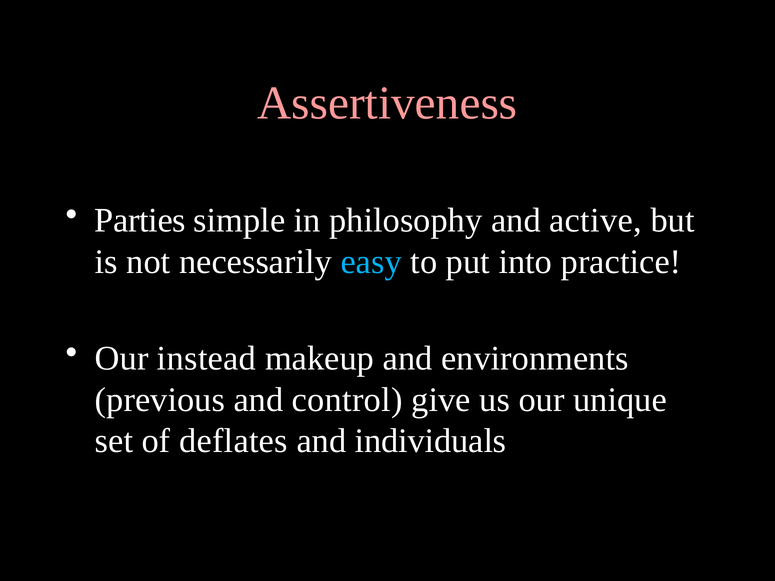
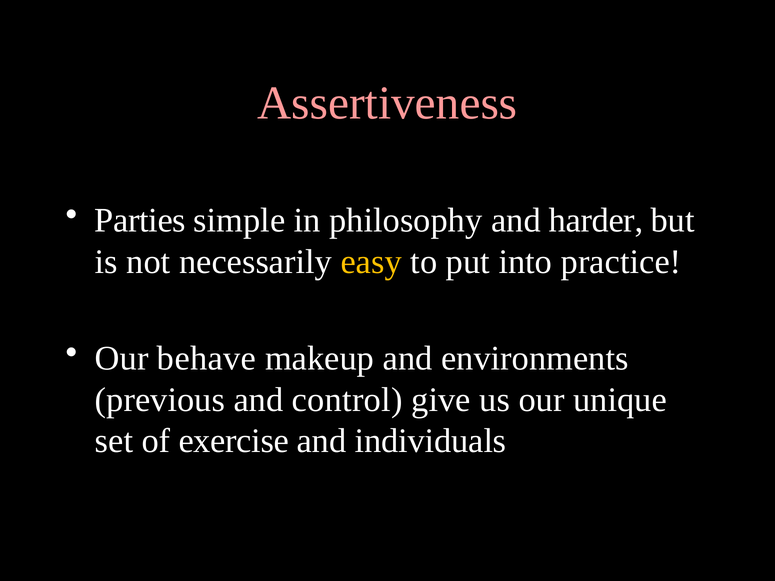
active: active -> harder (596, 221)
easy colour: light blue -> yellow (371, 262)
instead: instead -> behave (207, 359)
deflates: deflates -> exercise (234, 441)
